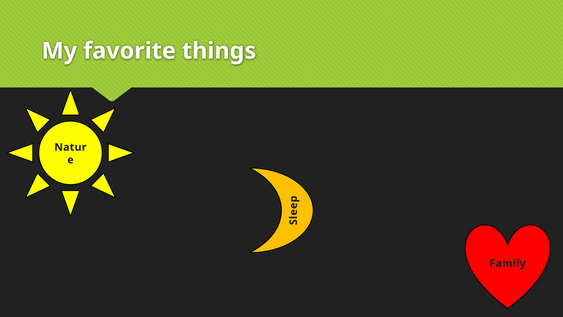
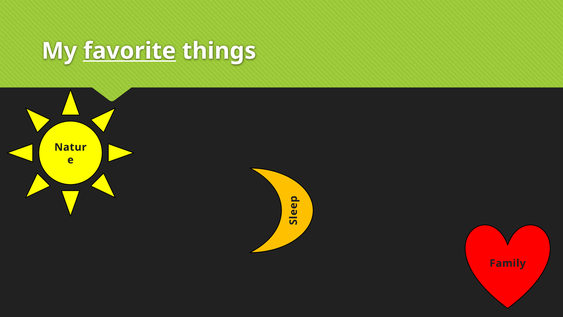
favorite underline: none -> present (130, 51)
